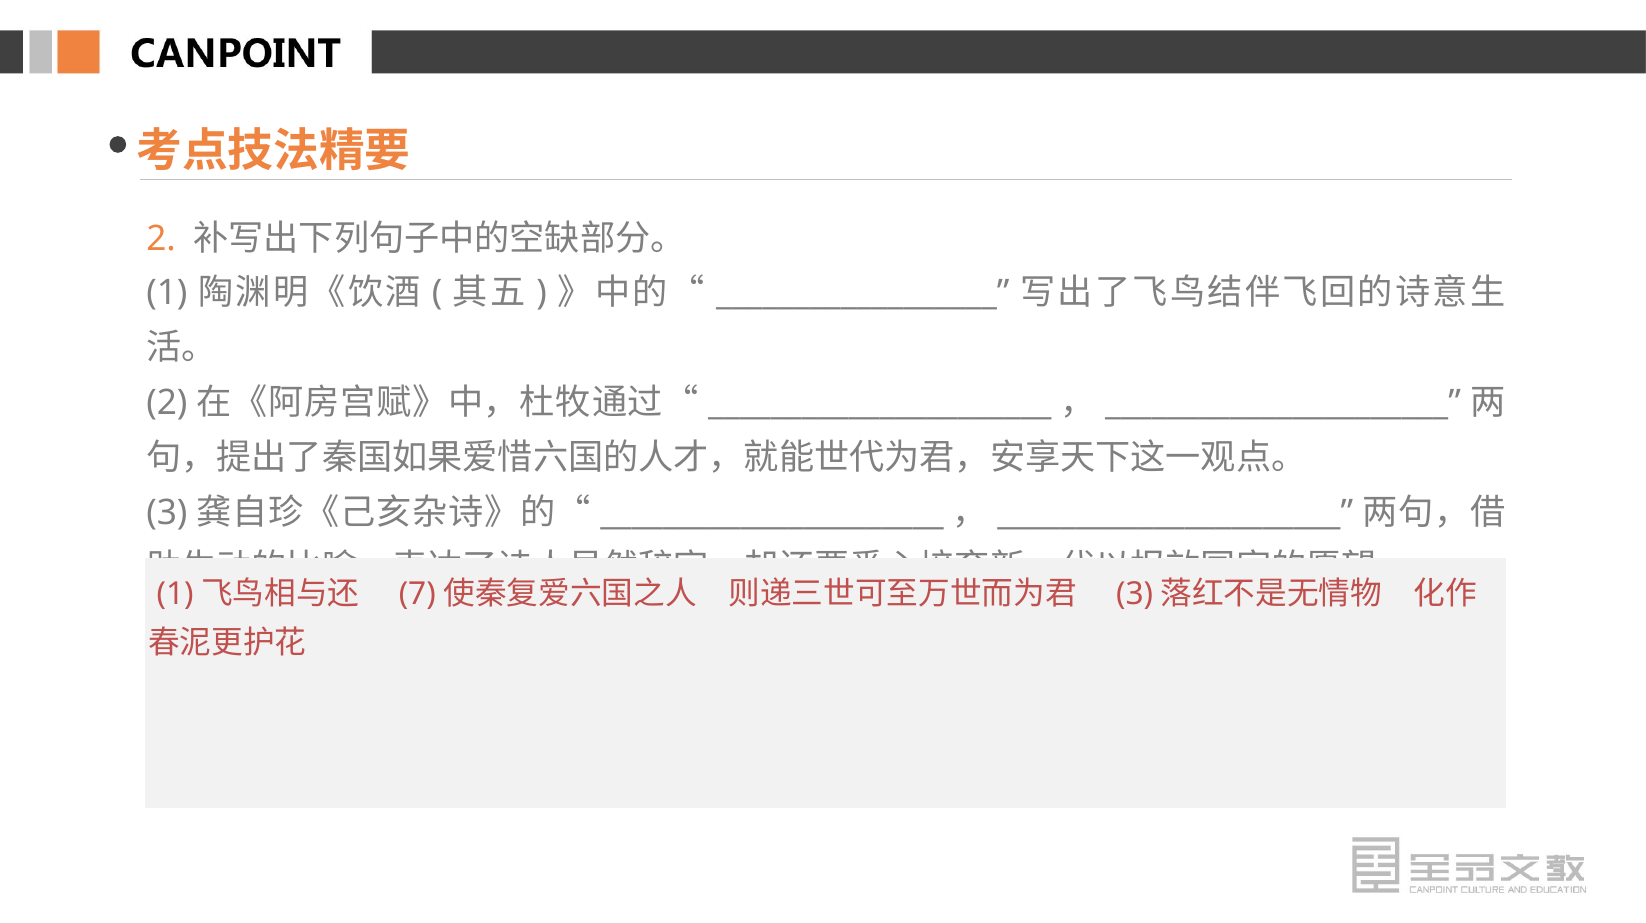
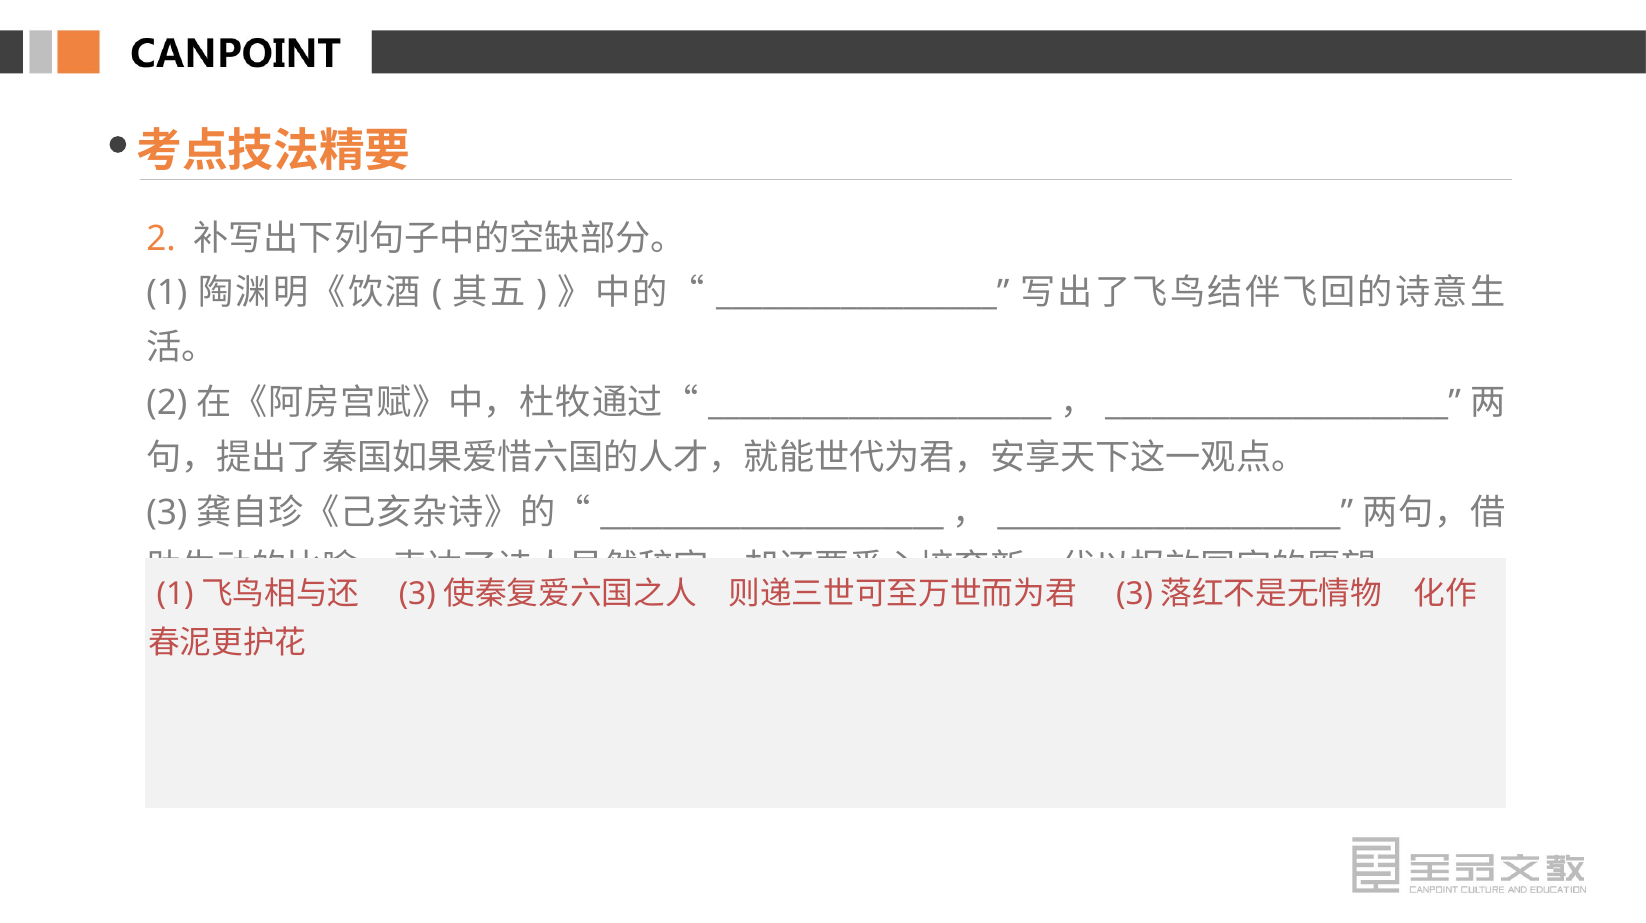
7: 7 -> 3 (417, 594)
